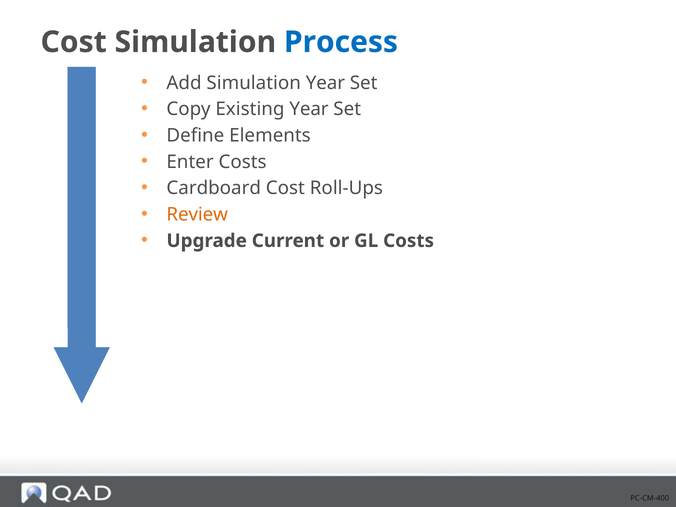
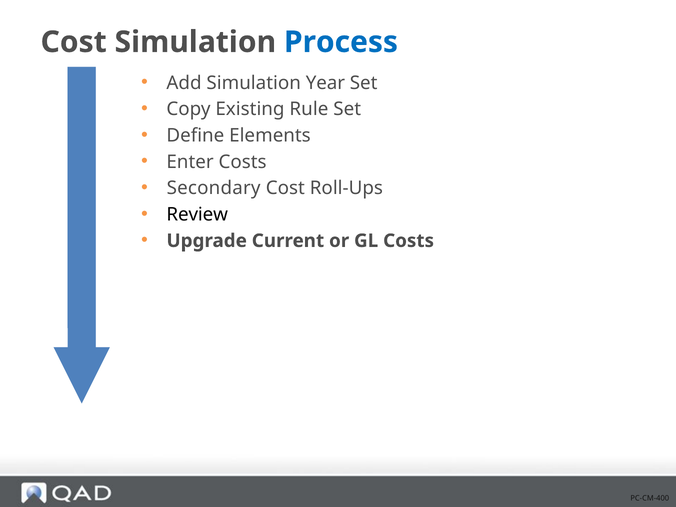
Existing Year: Year -> Rule (309, 109)
Cardboard: Cardboard -> Secondary (214, 188)
Review colour: orange -> black (197, 214)
